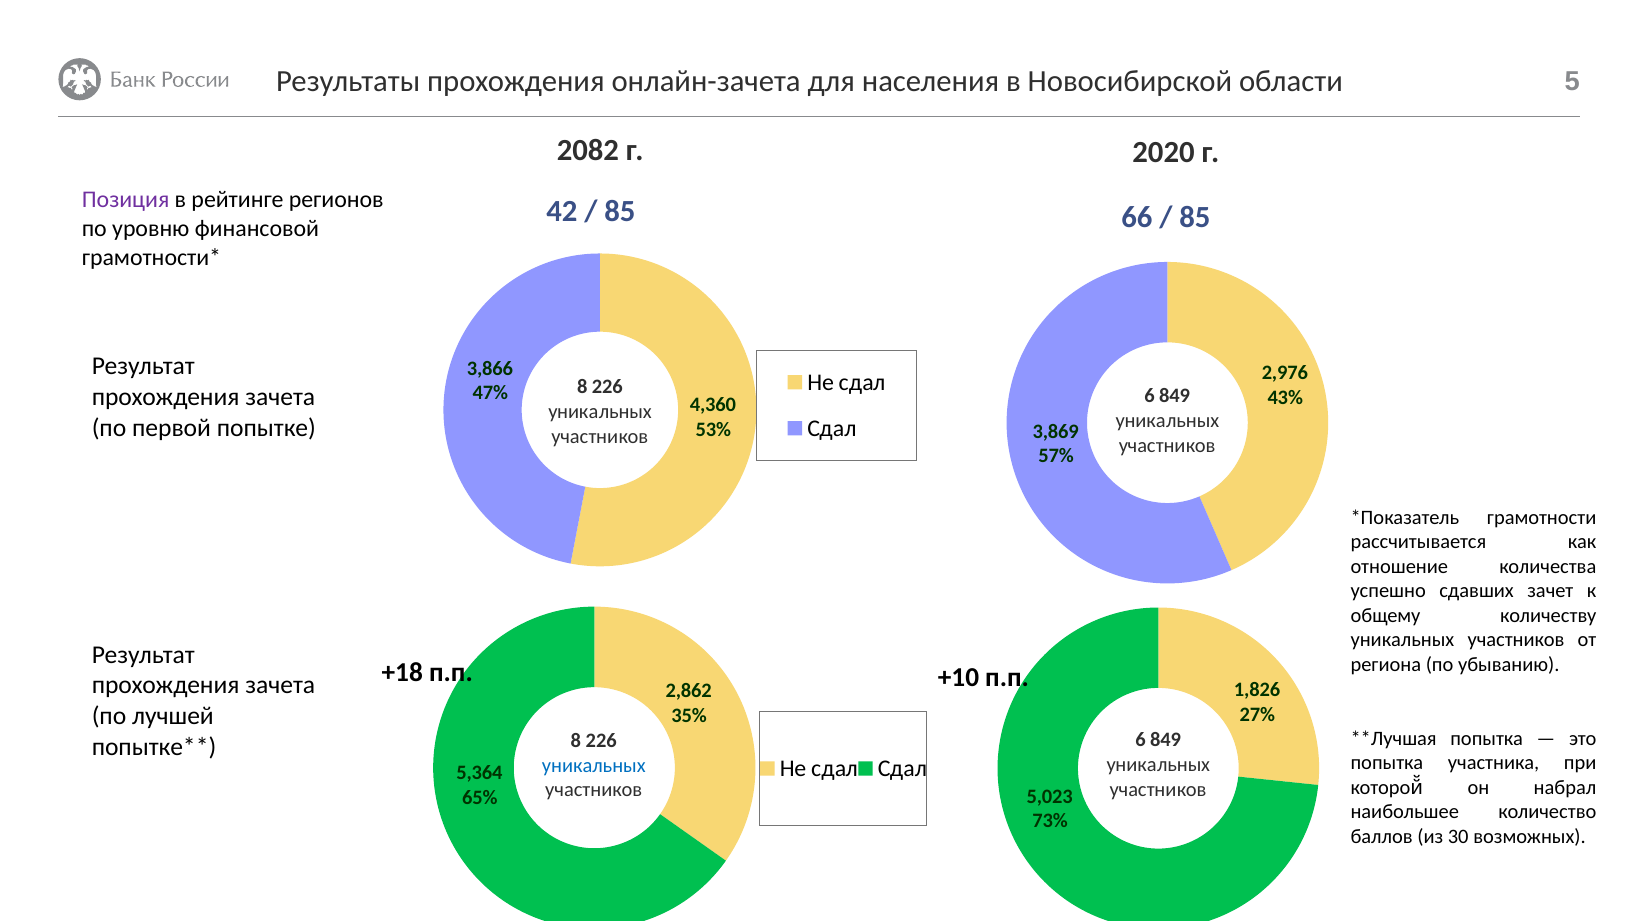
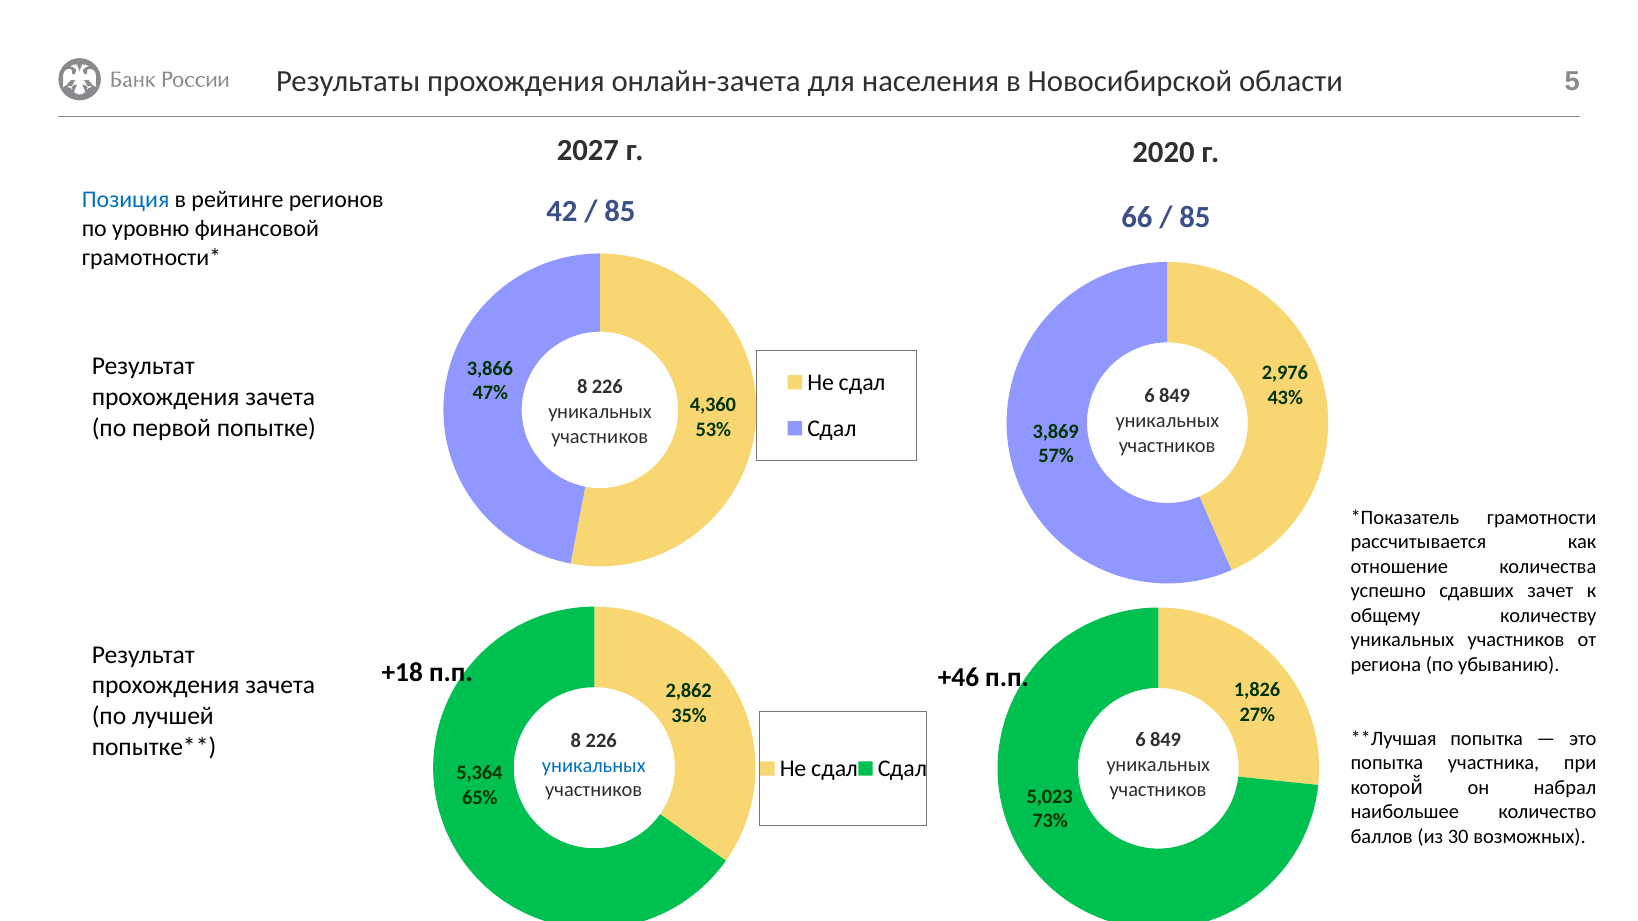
2082: 2082 -> 2027 (588, 151)
Позиция colour: purple -> blue (126, 200)
+10: +10 -> +46 (958, 678)
